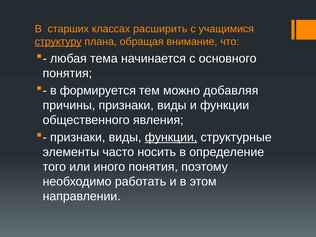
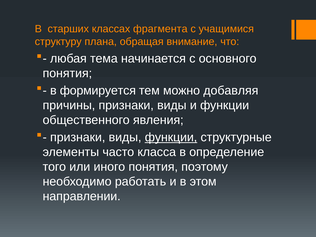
расширить: расширить -> фрагмента (160, 29)
структуру underline: present -> none (58, 42)
носить: носить -> класса (157, 152)
